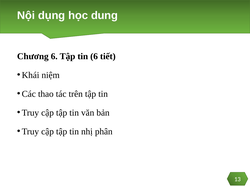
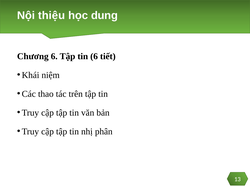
dụng: dụng -> thiệu (52, 16)
